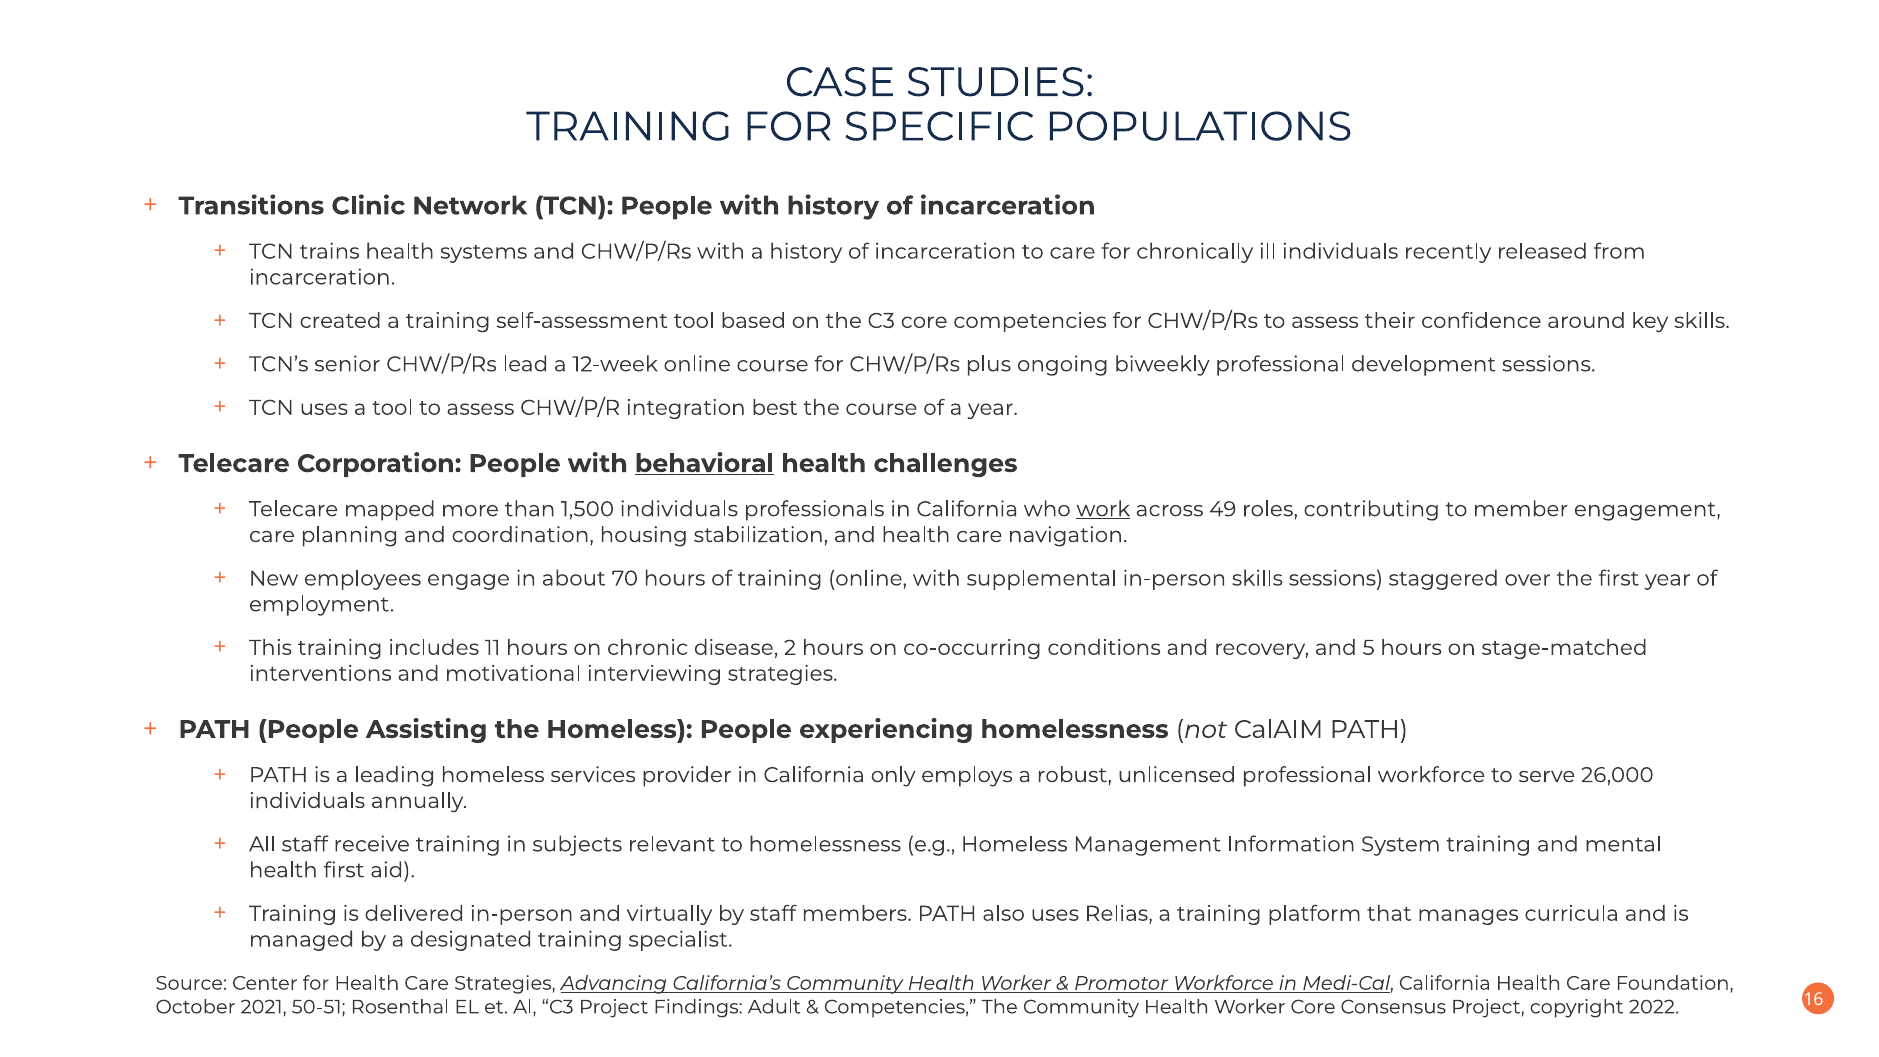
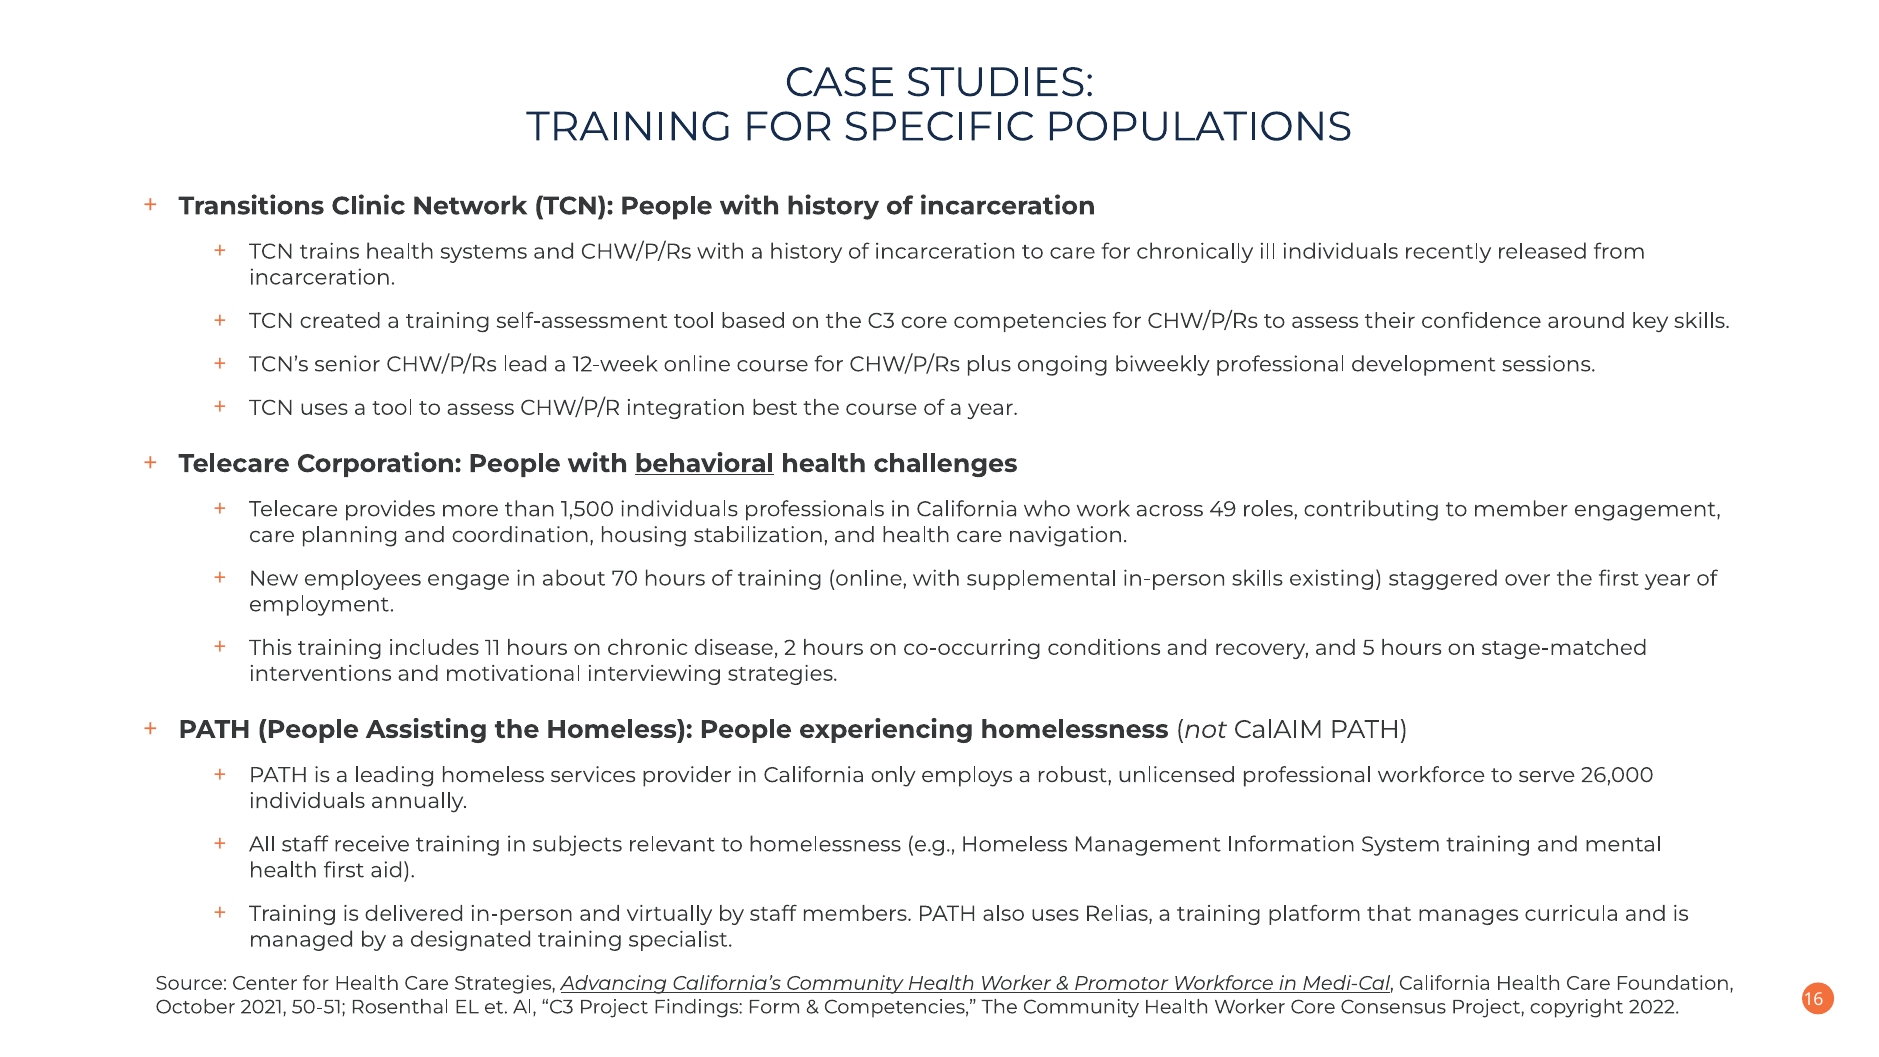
mapped: mapped -> provides (390, 509)
work underline: present -> none (1103, 509)
skills sessions: sessions -> existing (1336, 578)
Adult: Adult -> Form (774, 1007)
